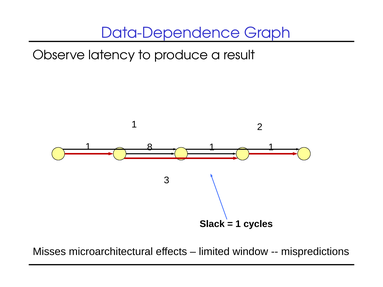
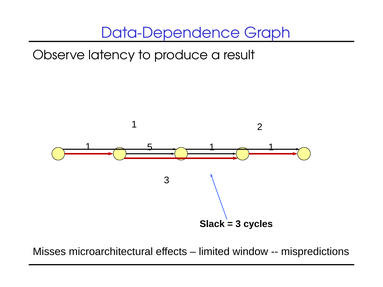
8: 8 -> 5 (150, 147)
1: 1 -> 3 (238, 224)
